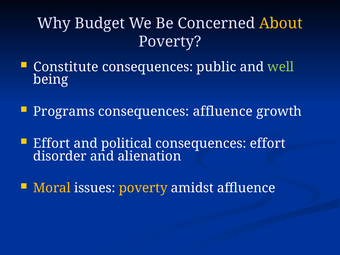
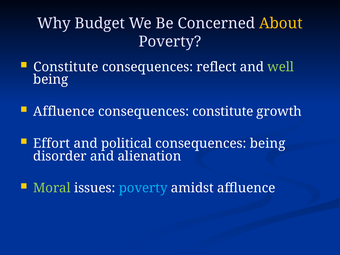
public: public -> reflect (217, 67)
Programs: Programs -> Affluence (64, 112)
consequences affluence: affluence -> constitute (223, 112)
consequences effort: effort -> being (268, 144)
Moral colour: yellow -> light green (52, 188)
poverty colour: yellow -> light blue (143, 188)
